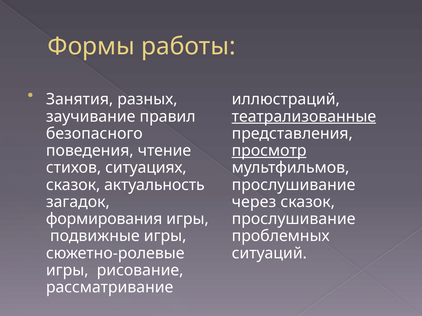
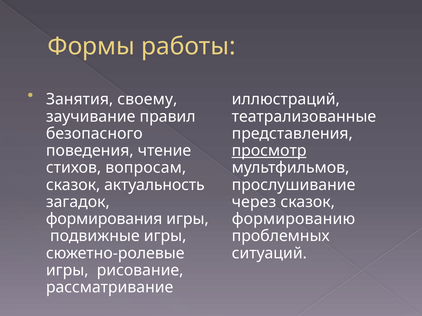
разных: разных -> своему (147, 100)
театрализованные underline: present -> none (304, 117)
ситуациях: ситуациях -> вопросам (146, 168)
прослушивание: прослушивание -> формированию (294, 219)
